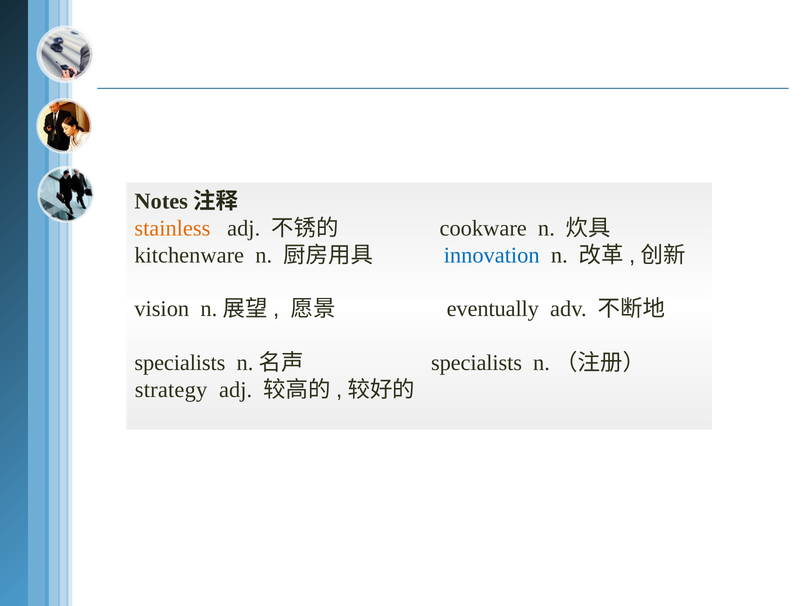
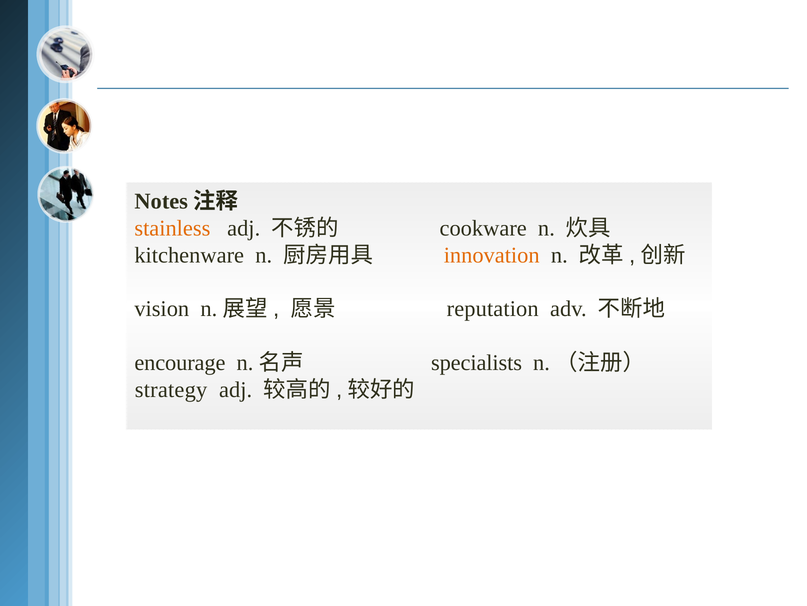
innovation colour: blue -> orange (492, 255)
eventually: eventually -> reputation (493, 309)
specialists: specialists -> encourage (180, 362)
